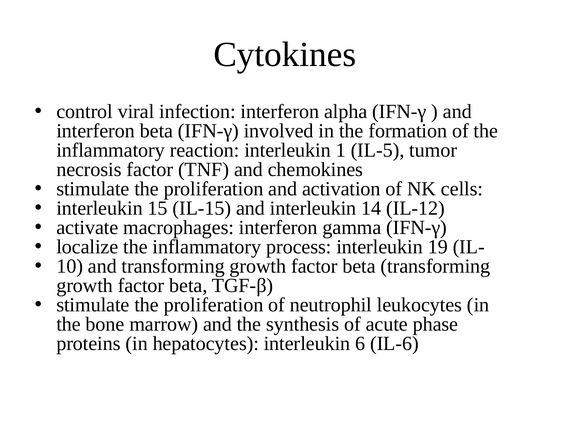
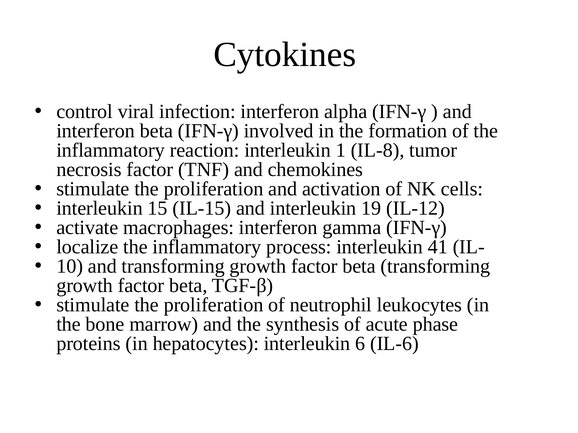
IL-5: IL-5 -> IL-8 (378, 151)
14: 14 -> 19 (371, 209)
19: 19 -> 41 (438, 247)
